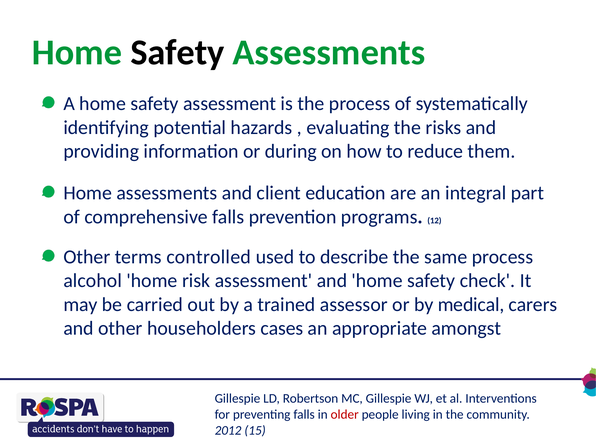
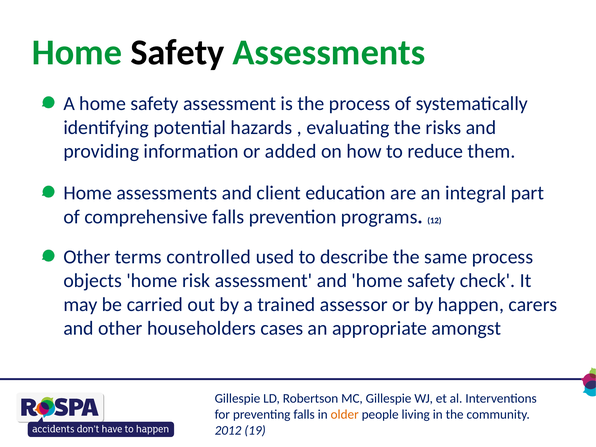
during: during -> added (291, 151)
alcohol: alcohol -> objects (93, 281)
medical: medical -> happen (471, 304)
older colour: red -> orange (345, 414)
15: 15 -> 19 (255, 430)
